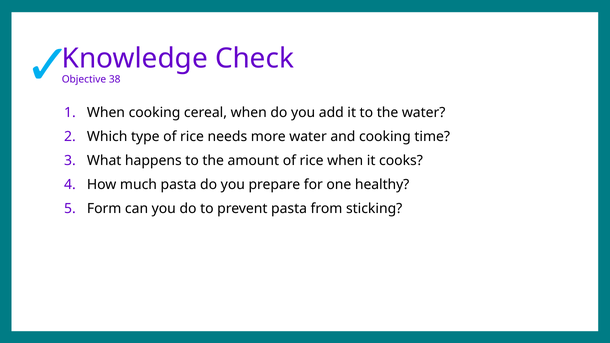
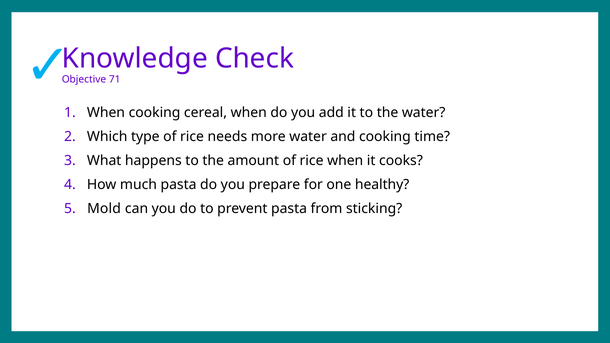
38: 38 -> 71 (115, 79)
Form: Form -> Mold (104, 209)
